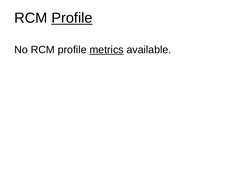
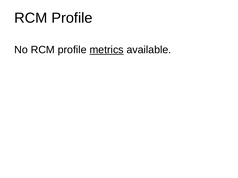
Profile underline: present -> none (72, 18)
